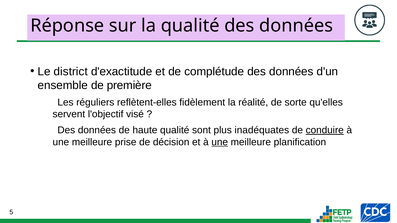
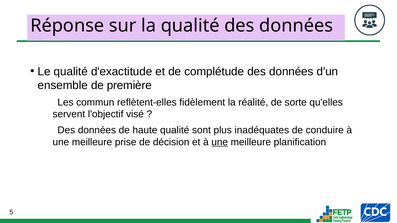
Le district: district -> qualité (71, 72)
réguliers: réguliers -> commun (95, 102)
conduire underline: present -> none (325, 130)
